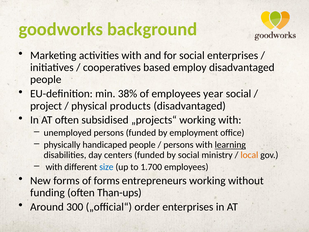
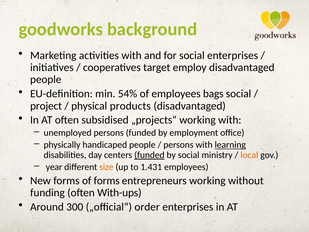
based: based -> target (157, 67)
38%: 38% -> 54% (128, 94)
year: year -> bags (213, 94)
funded underline: none -> present (149, 155)
with: with -> year (54, 167)
size colour: blue -> orange (106, 167)
1.700: 1.700 -> 1.431 (151, 167)
Than-ups: Than-ups -> With-ups (119, 192)
